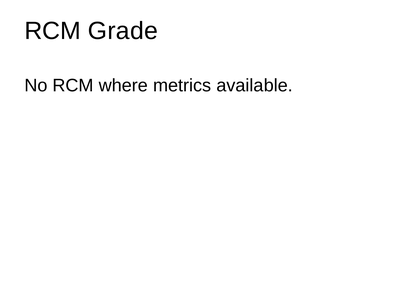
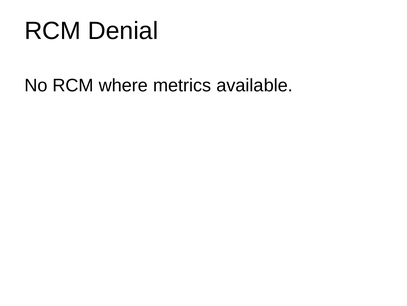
Grade: Grade -> Denial (123, 31)
